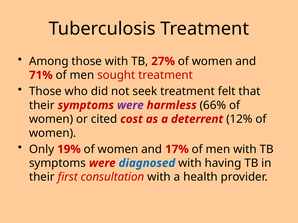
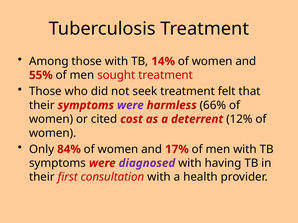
27%: 27% -> 14% (163, 61)
71%: 71% -> 55% (41, 75)
19%: 19% -> 84% (69, 150)
diagnosed colour: blue -> purple (147, 163)
